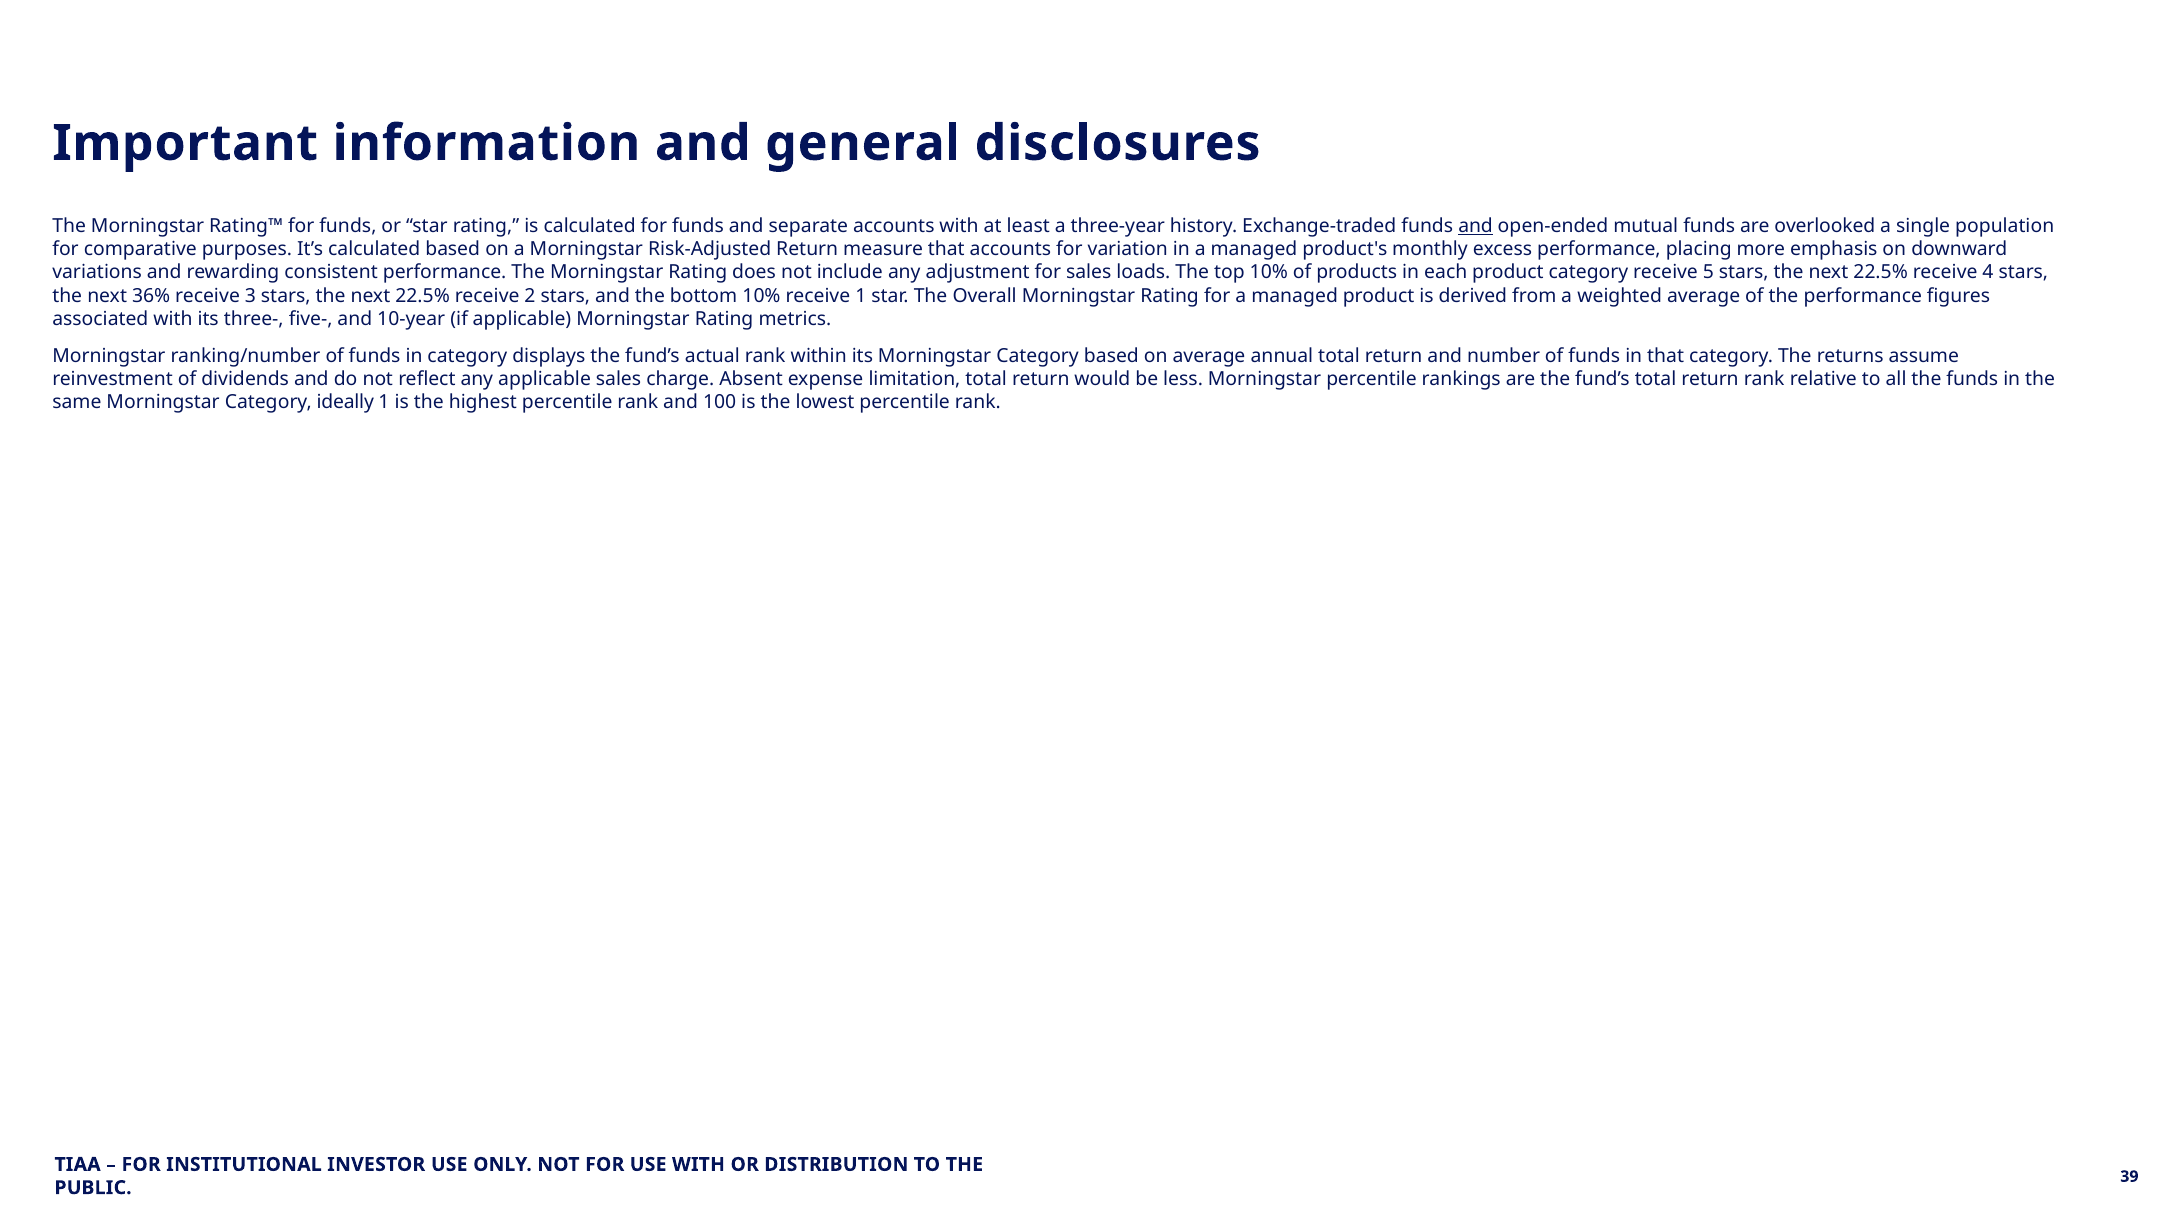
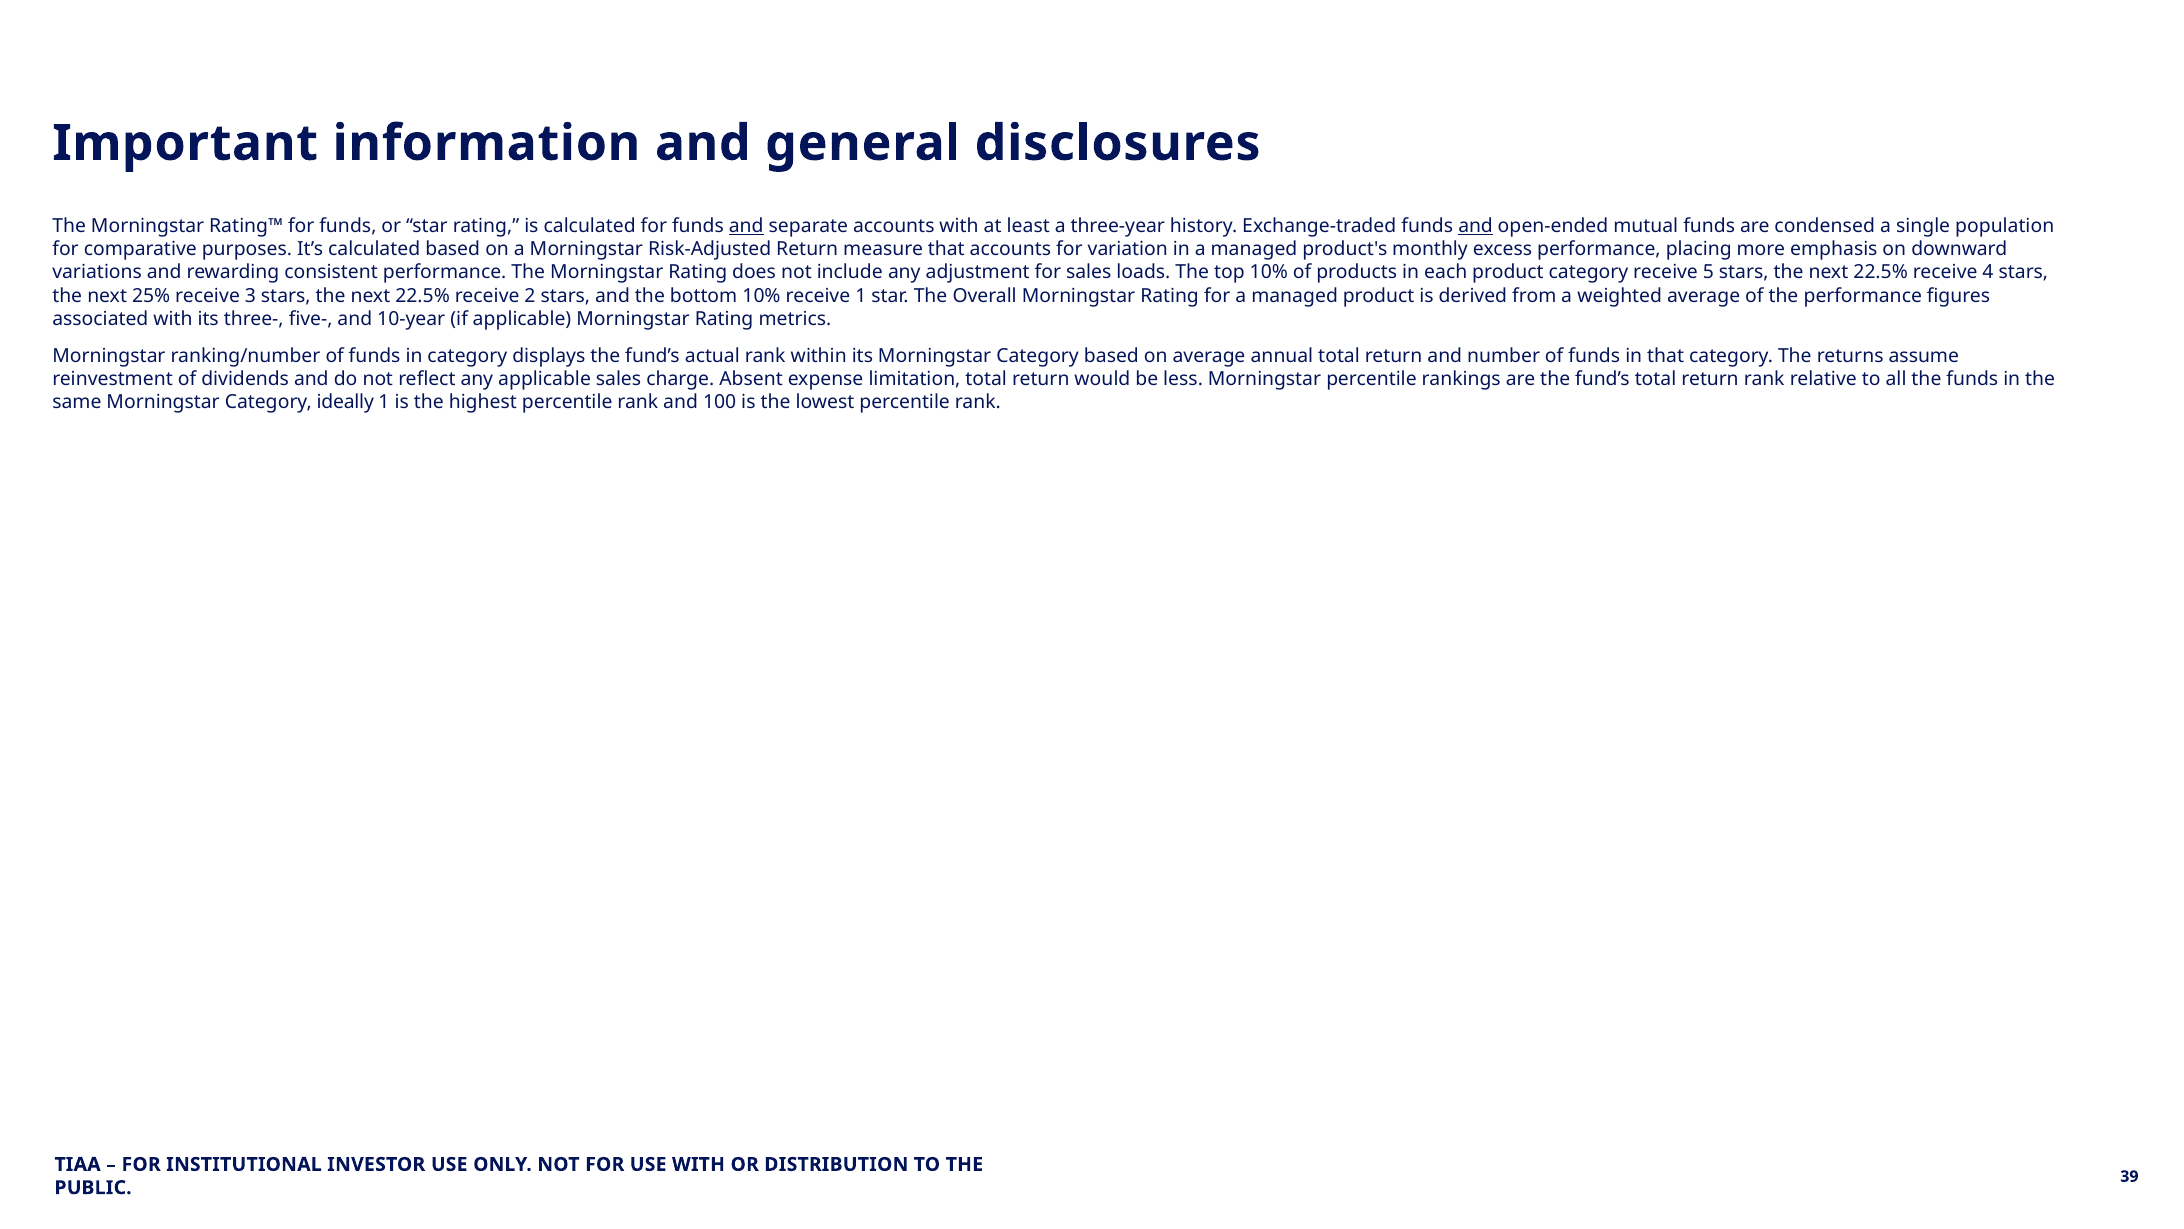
and underline: none -> present (746, 226)
overlooked: overlooked -> condensed (1825, 226)
36%: 36% -> 25% (151, 296)
